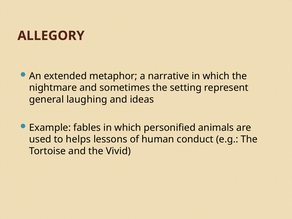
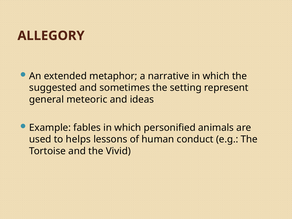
nightmare: nightmare -> suggested (53, 88)
laughing: laughing -> meteoric (87, 99)
